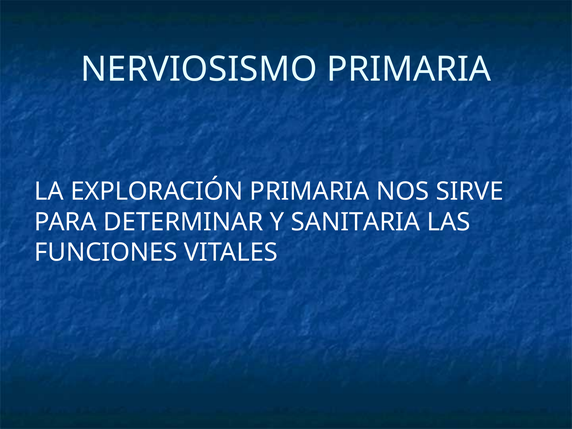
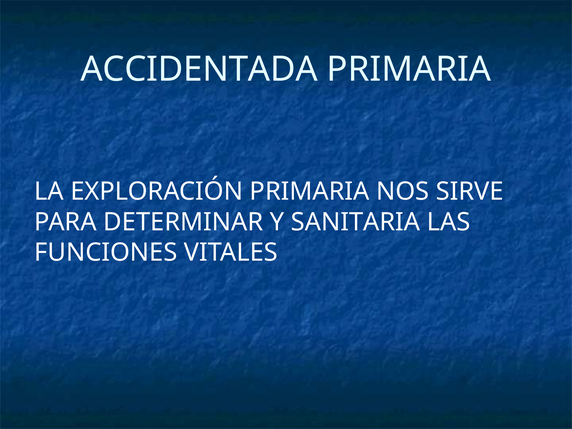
NERVIOSISMO: NERVIOSISMO -> ACCIDENTADA (199, 69)
